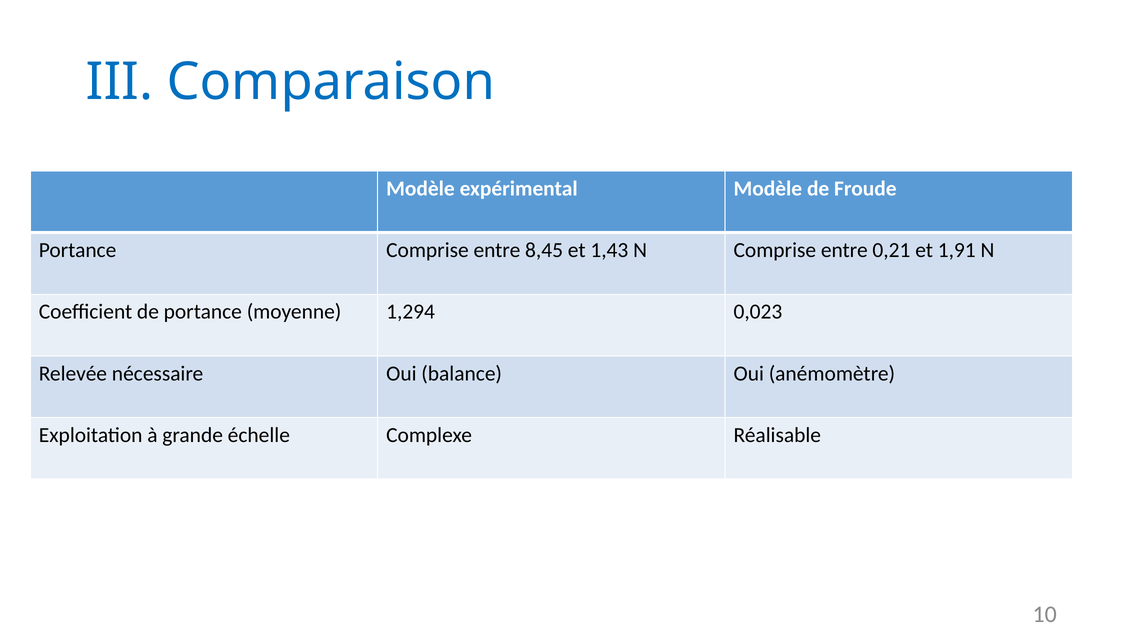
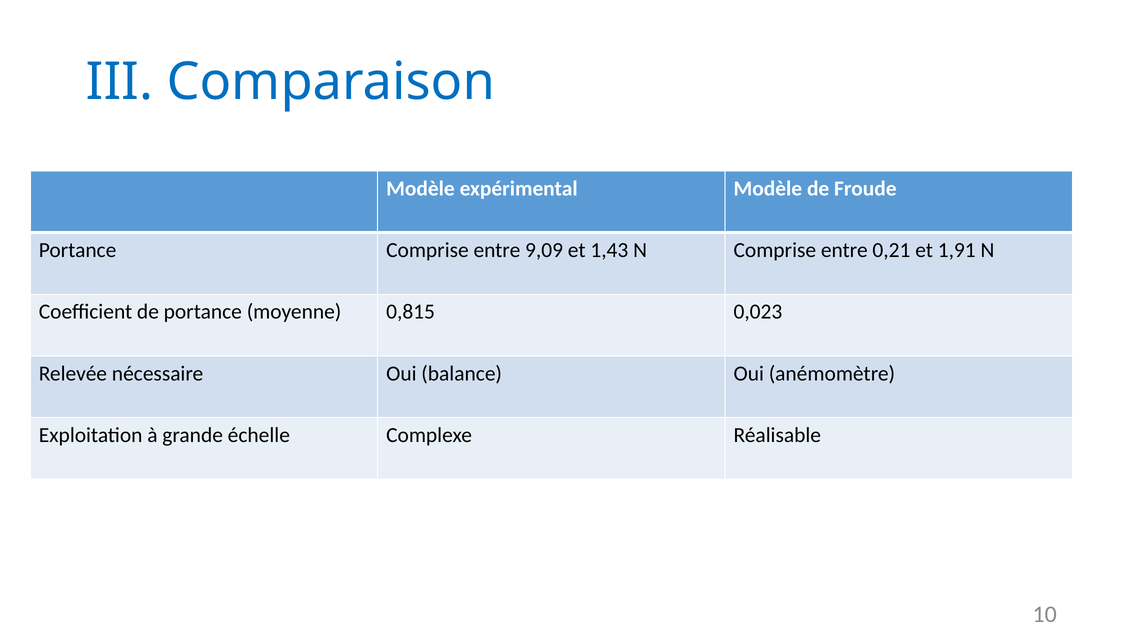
8,45: 8,45 -> 9,09 (544, 250)
1,294: 1,294 -> 0,815 (411, 312)
